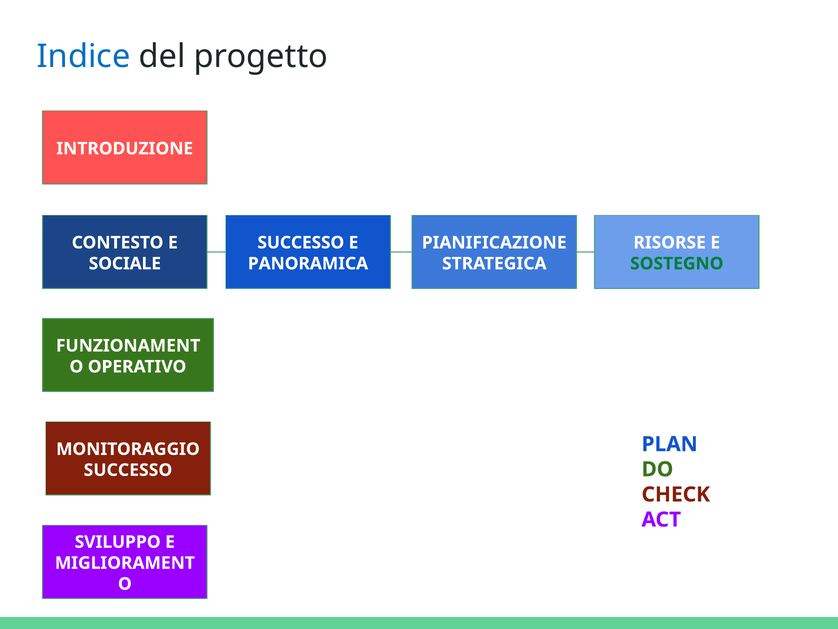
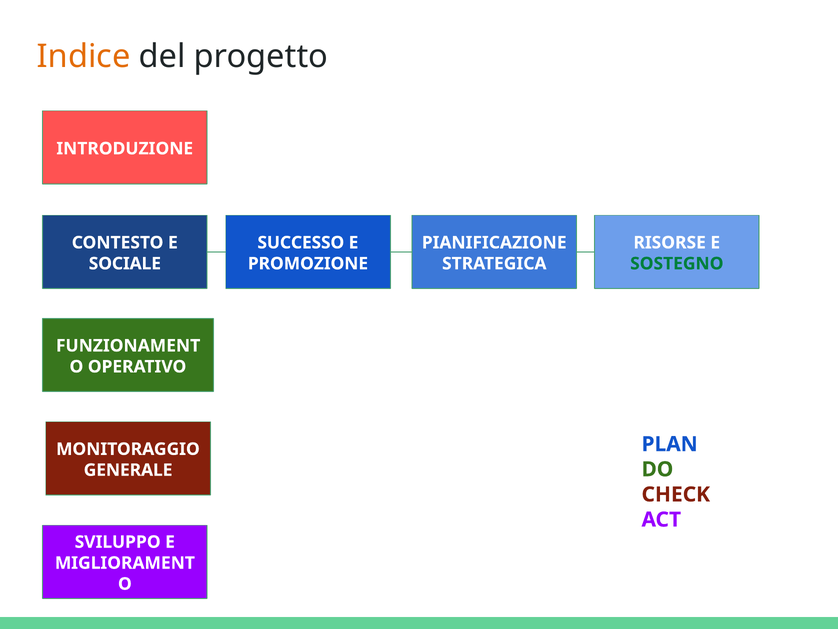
Indice colour: blue -> orange (84, 57)
PANORAMICA: PANORAMICA -> PROMOZIONE (308, 263)
SUCCESSO: SUCCESSO -> GENERALE (128, 470)
